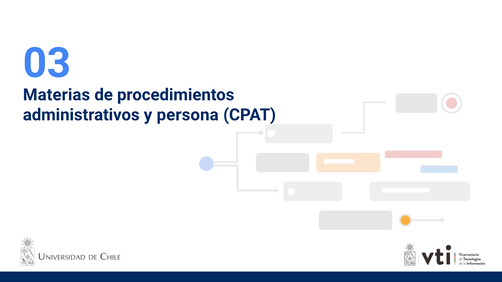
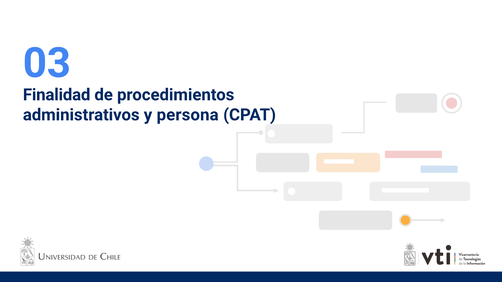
Materias: Materias -> Finalidad (57, 95)
